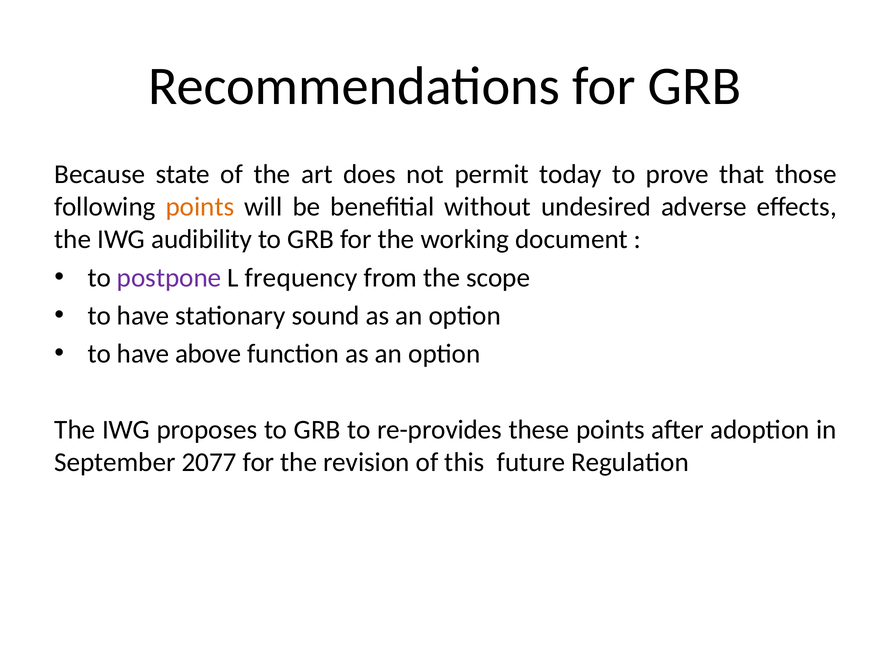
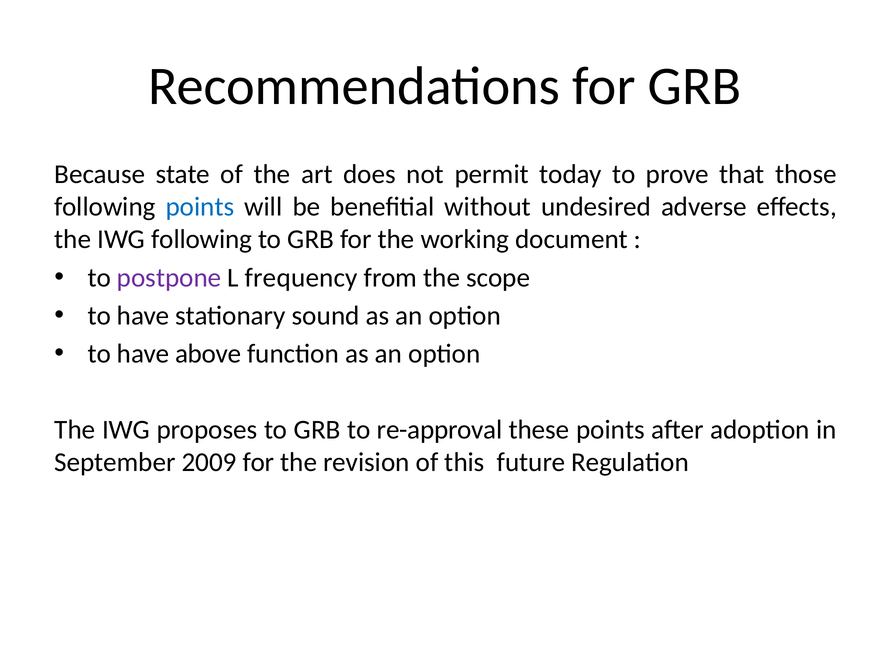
points colour: orange -> blue (200, 207)
IWG audibility: audibility -> following (202, 239)
re-provides: re-provides -> re-approval (440, 429)
2077: 2077 -> 2009 (209, 462)
